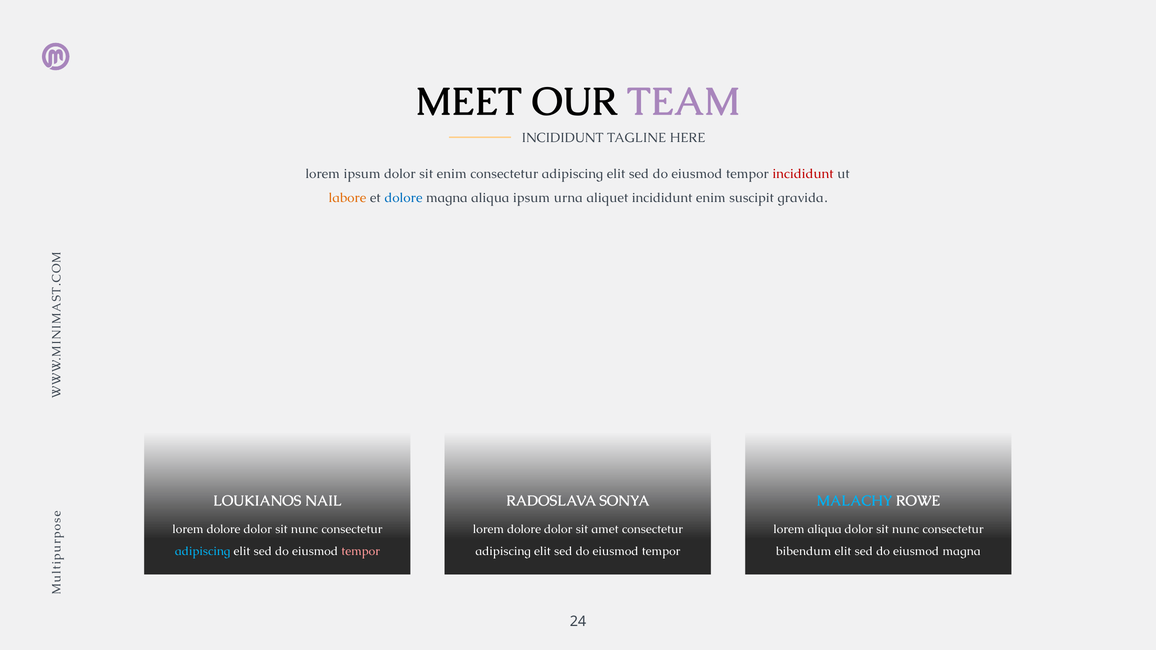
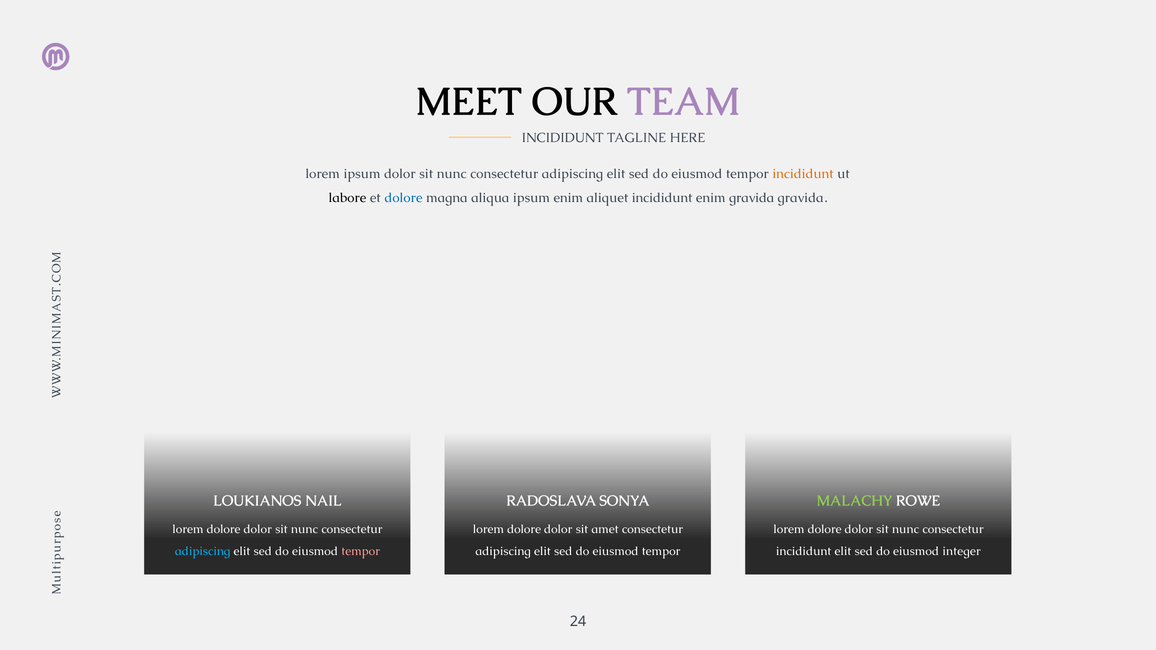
ipsum dolor sit enim: enim -> nunc (452, 174)
incididunt colour: red -> orange (803, 174)
labore colour: orange -> black (347, 198)
ipsum urna: urna -> enim (568, 198)
enim suscipit: suscipit -> gravida (752, 198)
MALACHY colour: light blue -> light green (855, 501)
aliqua: aliqua -> dolore (825, 530)
bibendum: bibendum -> incididunt (804, 551)
eiusmod magna: magna -> integer (962, 551)
